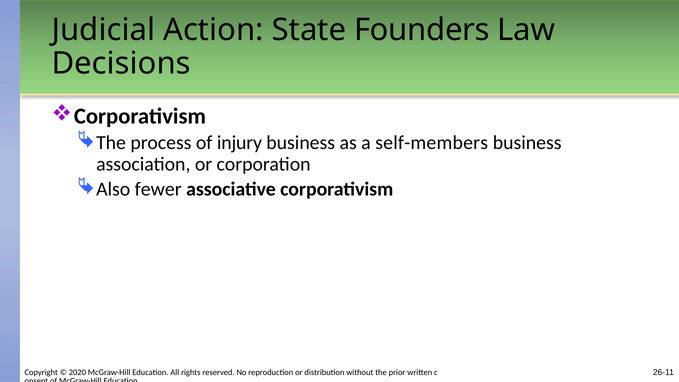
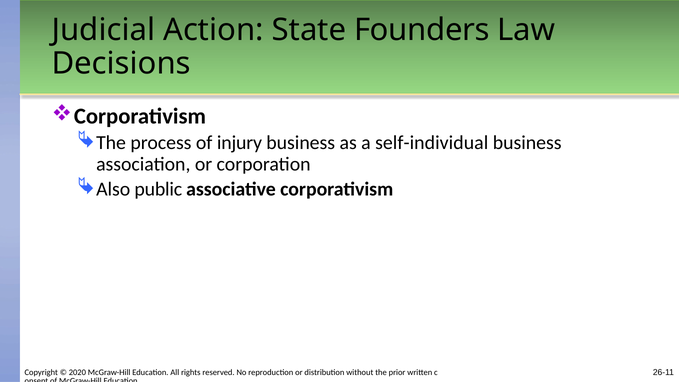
self-members: self-members -> self-individual (432, 143)
fewer: fewer -> public (158, 189)
